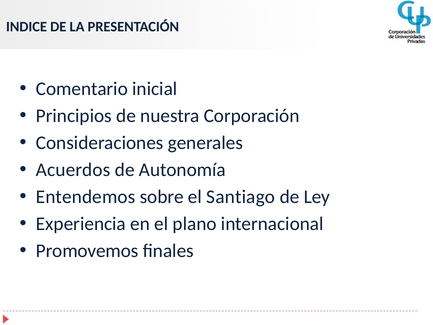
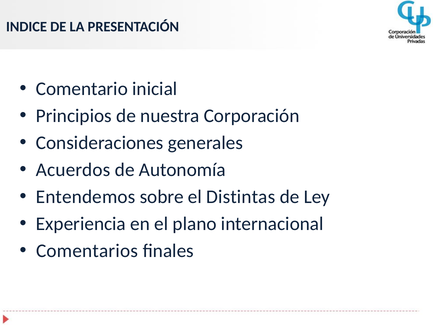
Santiago: Santiago -> Distintas (241, 197)
Promovemos: Promovemos -> Comentarios (87, 251)
